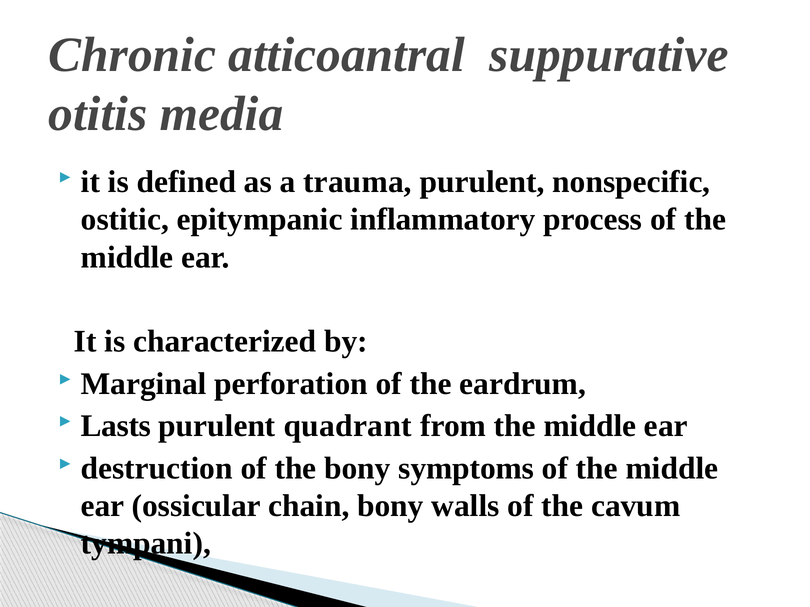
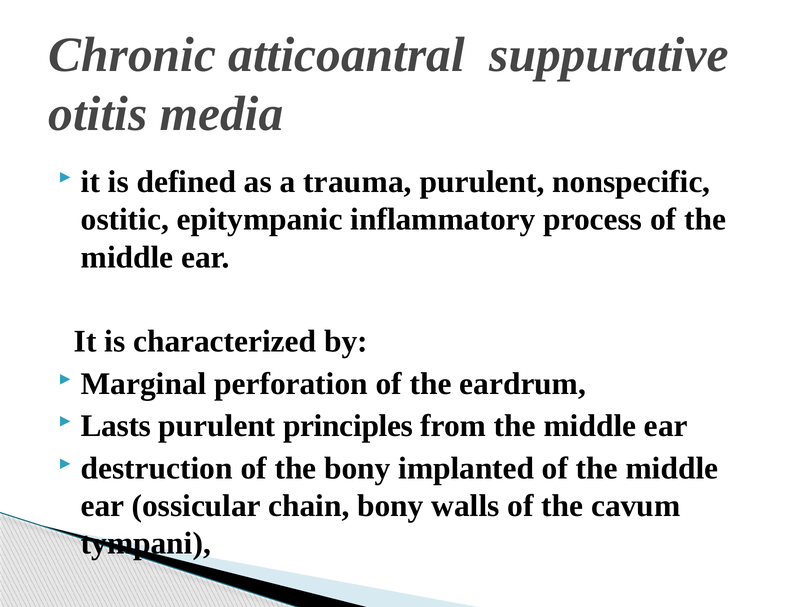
quadrant: quadrant -> principles (348, 426)
symptoms: symptoms -> implanted (466, 469)
